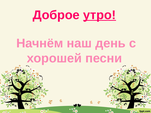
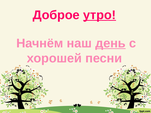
день underline: none -> present (110, 43)
